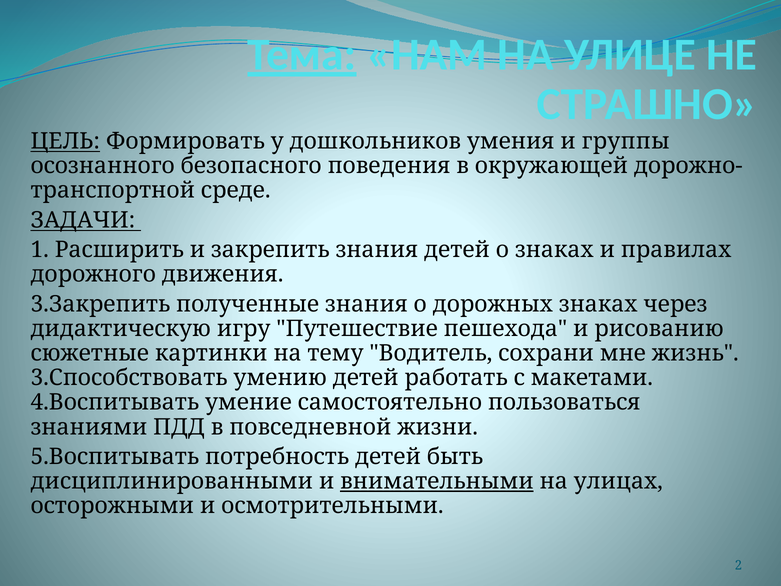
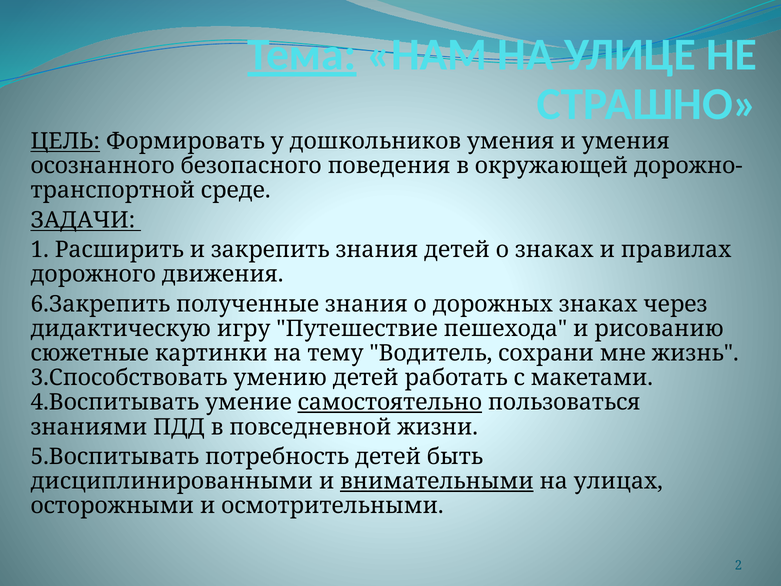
и группы: группы -> умения (626, 141)
3.Закрепить: 3.Закрепить -> 6.Закрепить (100, 304)
самостоятельно underline: none -> present (390, 402)
